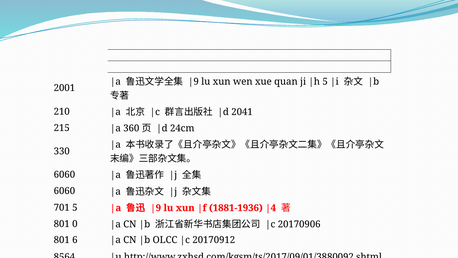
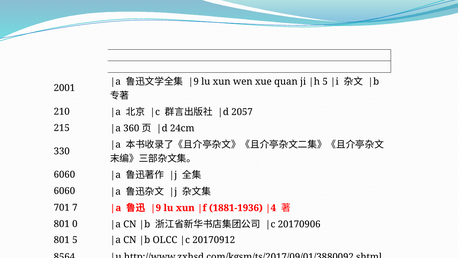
2041: 2041 -> 2057 (242, 112)
701 5: 5 -> 7 (75, 207)
801 6: 6 -> 5 (75, 240)
